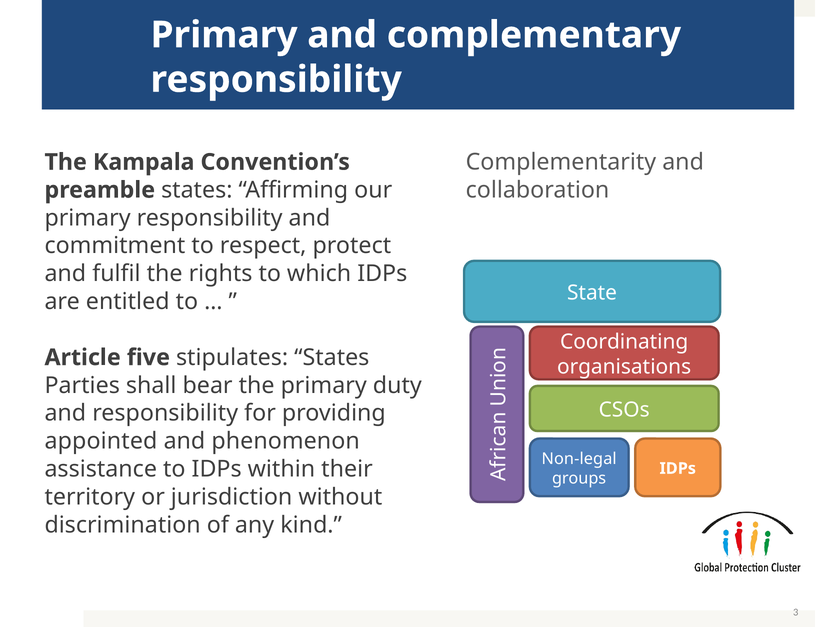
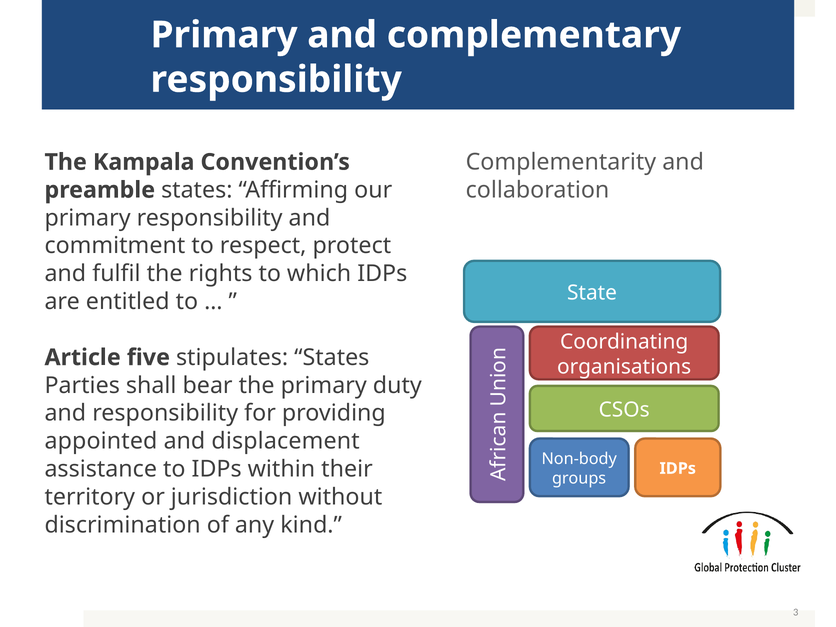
phenomenon: phenomenon -> displacement (286, 441)
Non-legal: Non-legal -> Non-body (579, 459)
